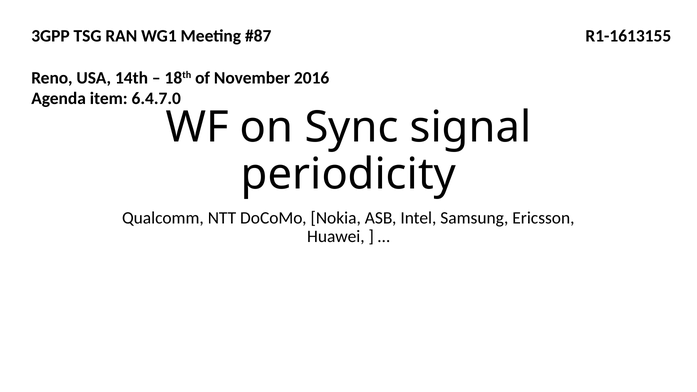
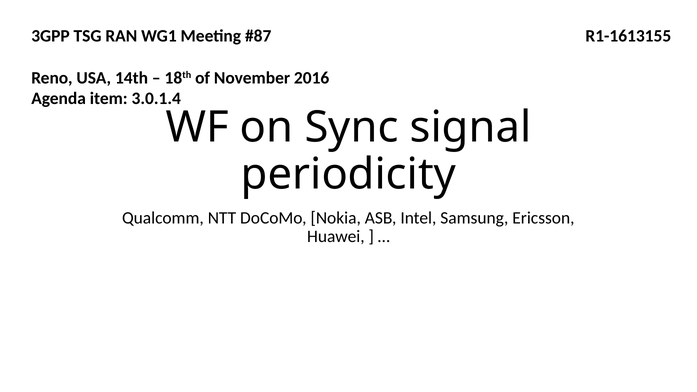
6.4.7.0: 6.4.7.0 -> 3.0.1.4 (156, 99)
